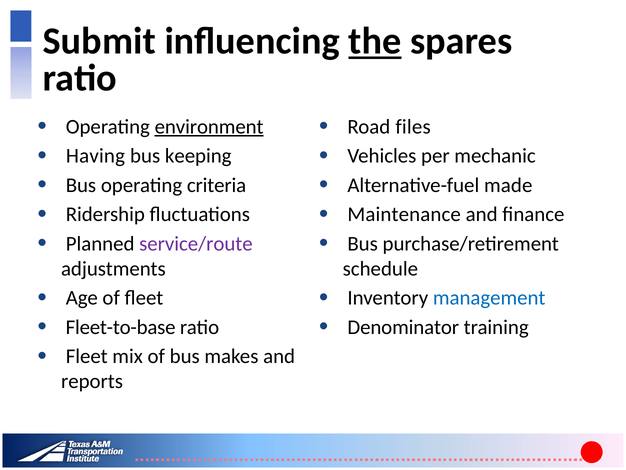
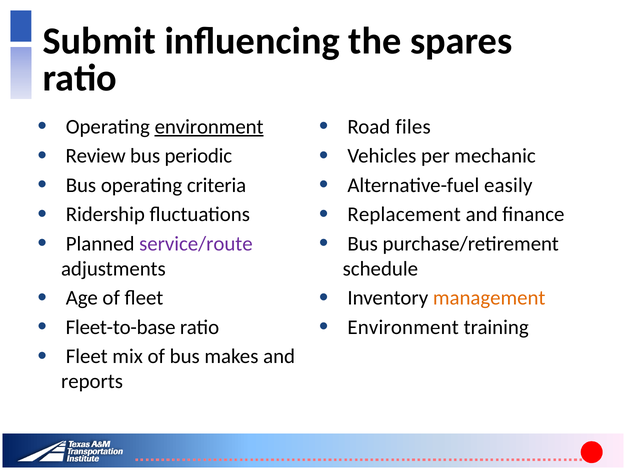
the underline: present -> none (375, 41)
Having: Having -> Review (96, 156)
keeping: keeping -> periodic (198, 156)
made: made -> easily (508, 185)
Maintenance: Maintenance -> Replacement (404, 214)
management colour: blue -> orange (489, 298)
Denominator: Denominator -> Environment (403, 327)
